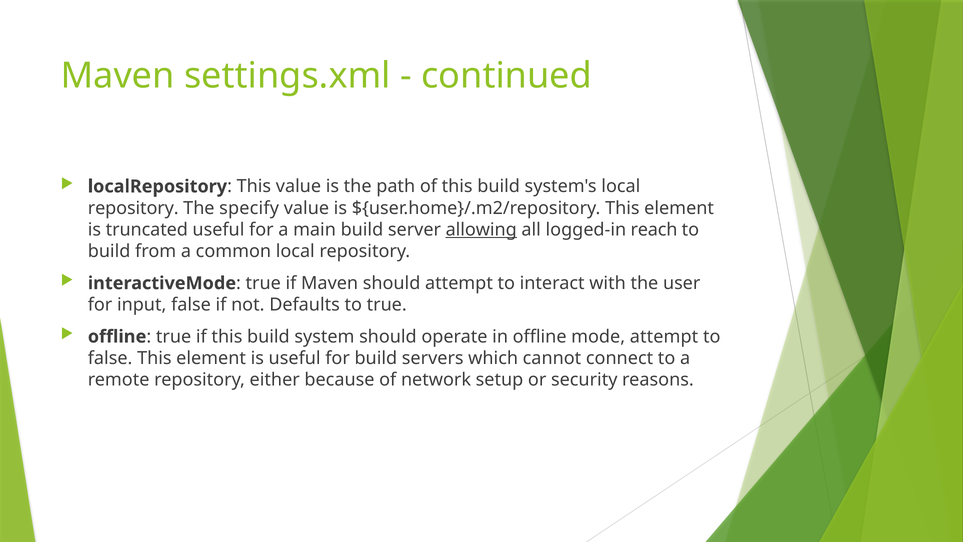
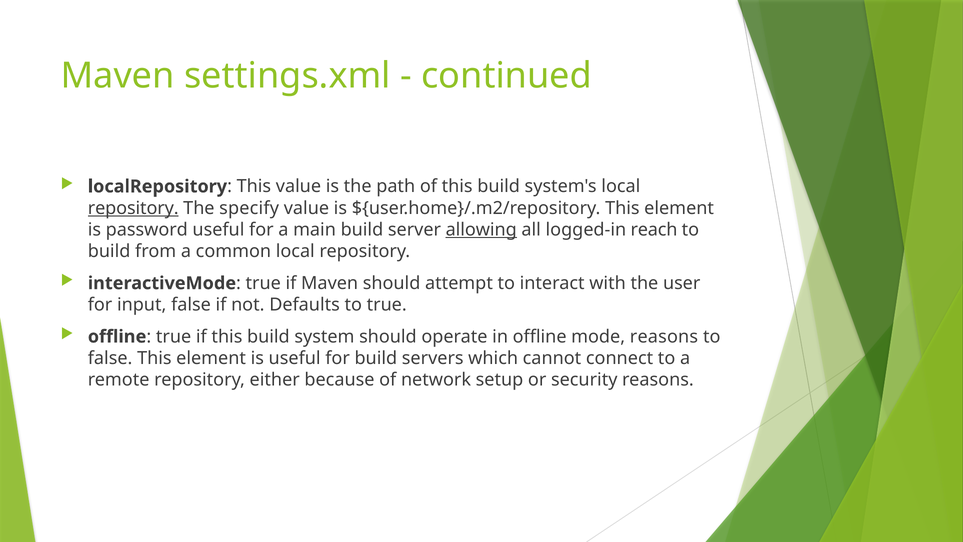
repository underline: none -> present (133, 208)
truncated: truncated -> password (147, 230)
mode attempt: attempt -> reasons (664, 336)
